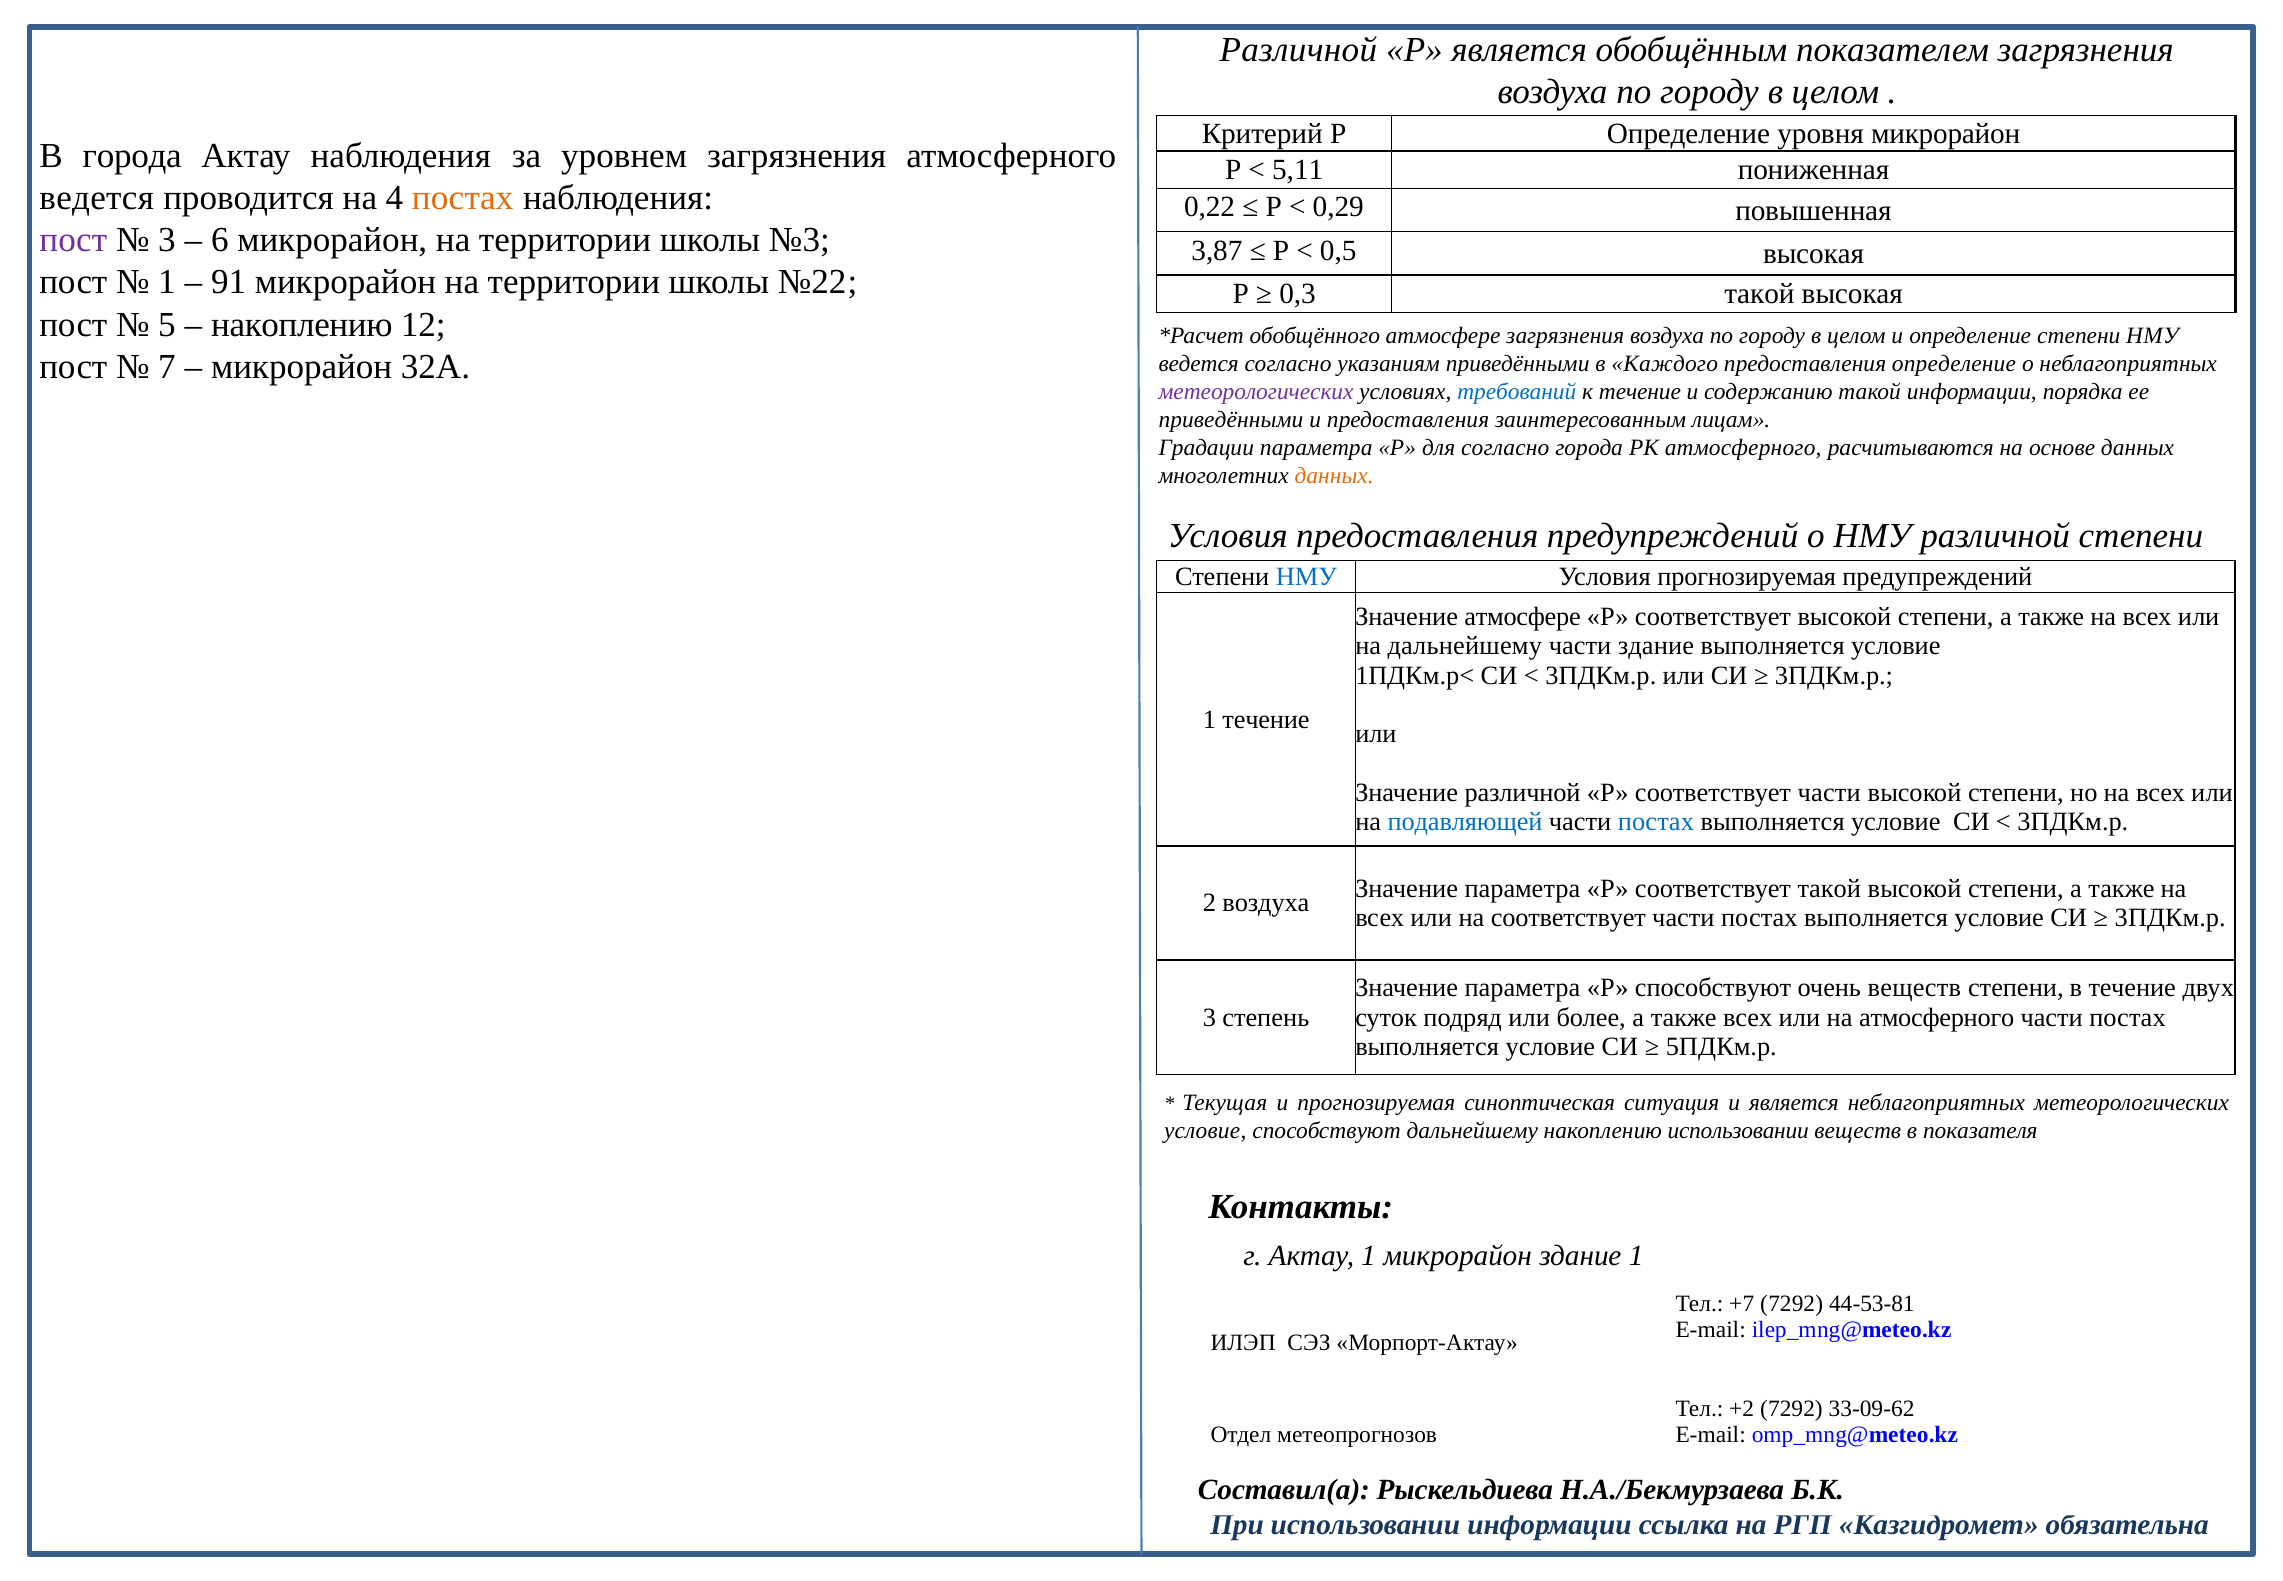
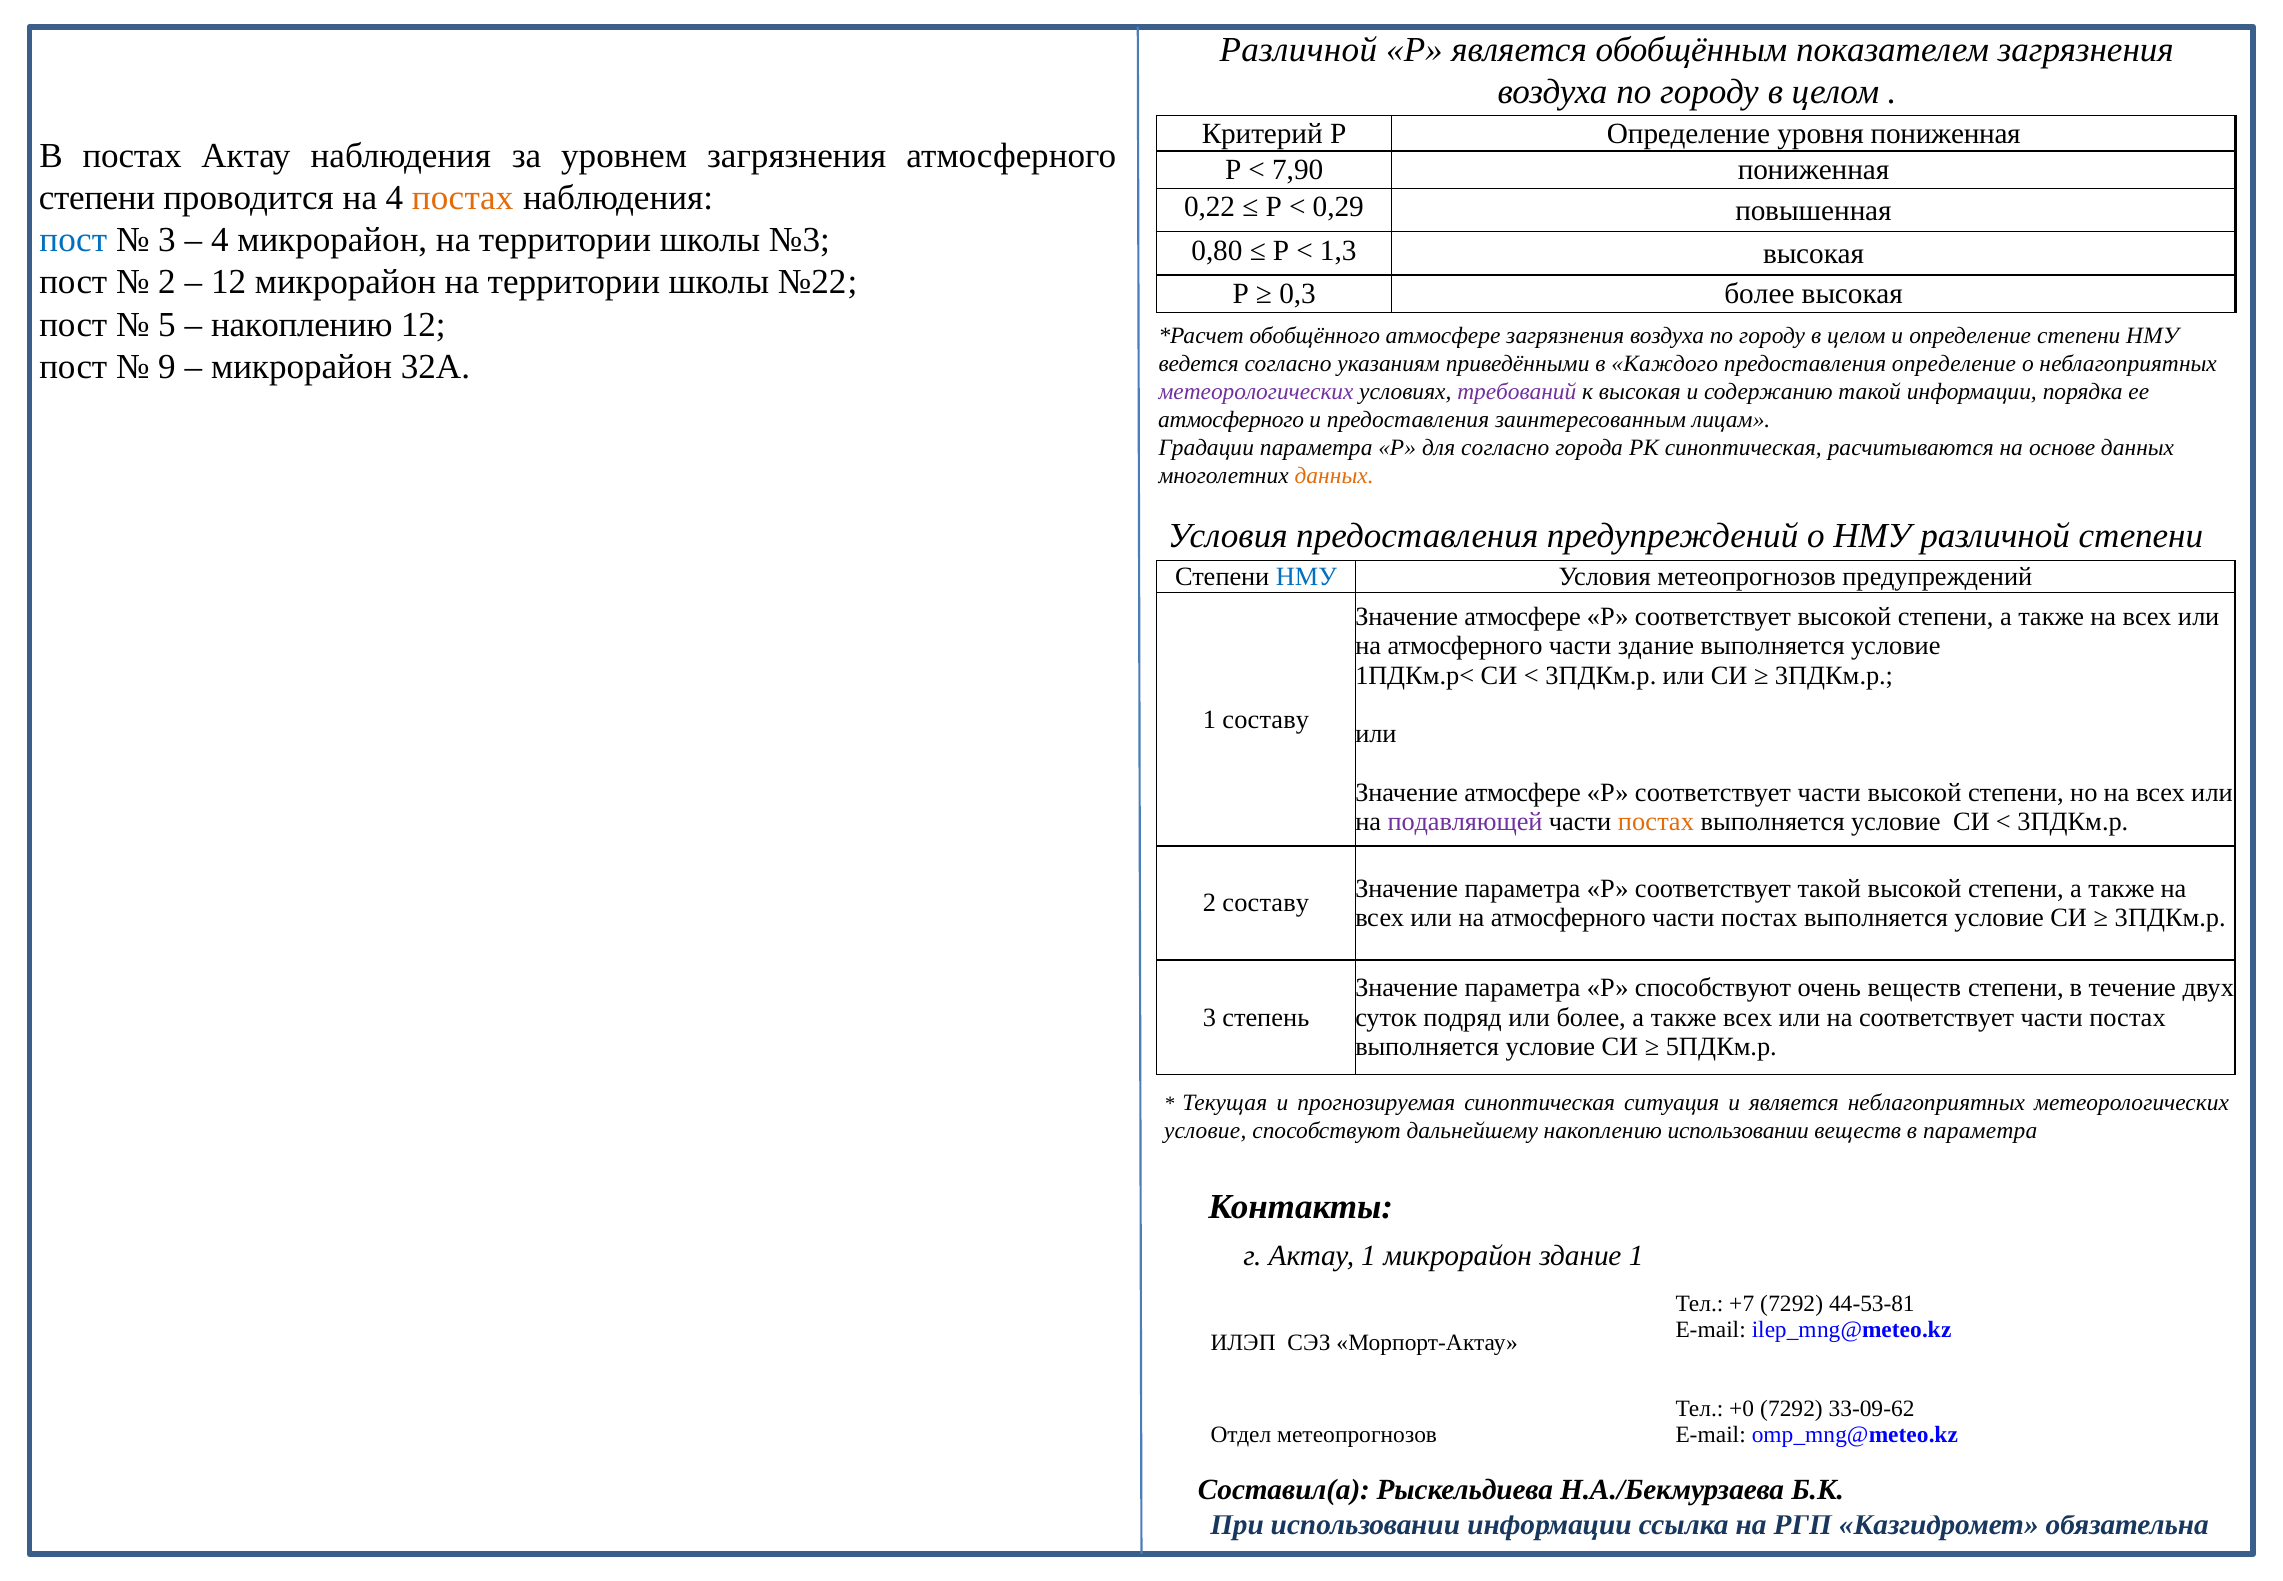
уровня микрорайон: микрорайон -> пониженная (1946, 133)
В города: города -> постах (132, 156)
5,11: 5,11 -> 7,90 (1298, 169)
ведется: ведется -> степени (97, 198)
пост colour: purple -> blue (73, 240)
6: 6 -> 4 (220, 240)
3,87: 3,87 -> 0,80 (1217, 250)
0,5: 0,5 -> 1,3 (1338, 250)
1: 1 -> 2 (167, 282)
91: 91 -> 12 (229, 282)
0,3 такой: такой -> более (1759, 294)
7: 7 -> 9 (167, 367)
требований colour: blue -> purple (1517, 391)
к течение: течение -> высокая (1640, 391)
приведёнными: приведёнными -> атмосферного (1231, 419)
РК атмосферного: атмосферного -> синоптическая (1743, 448)
Условия прогнозируемая: прогнозируемая -> метеопрогнозов (1747, 576)
дальнейшему: дальнейшему -> атмосферного (1465, 646)
1 течение: течение -> составу (1266, 719)
различной: различной -> атмосфере (1523, 792)
подавляющей colour: blue -> purple (1465, 821)
постах colour: blue -> orange (1656, 821)
2 воздуха: воздуха -> составу (1266, 903)
соответствует: соответствует -> атмосферного (1568, 918)
на атмосферного: атмосферного -> соответствует (1937, 1017)
в показателя: показателя -> параметра (1980, 1130)
+2: +2 -> +0 (1742, 1409)
